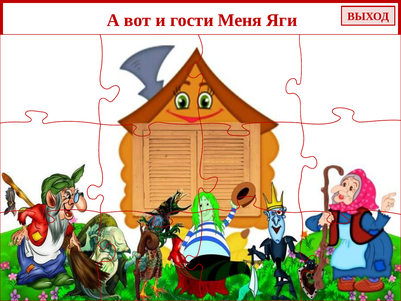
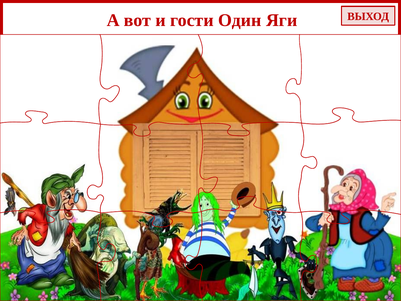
Меня: Меня -> Один (240, 20)
